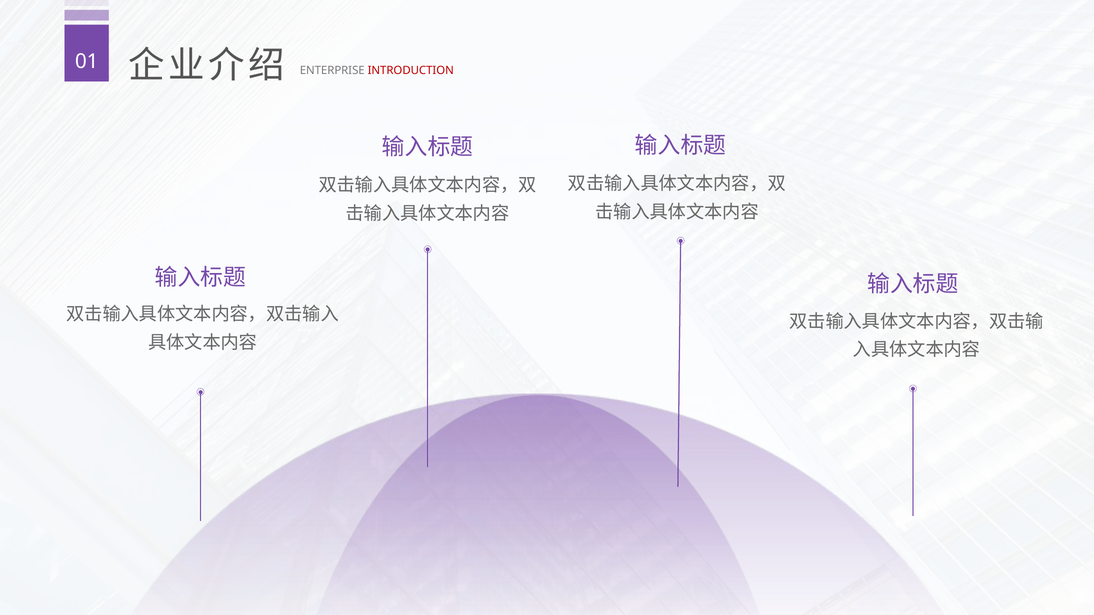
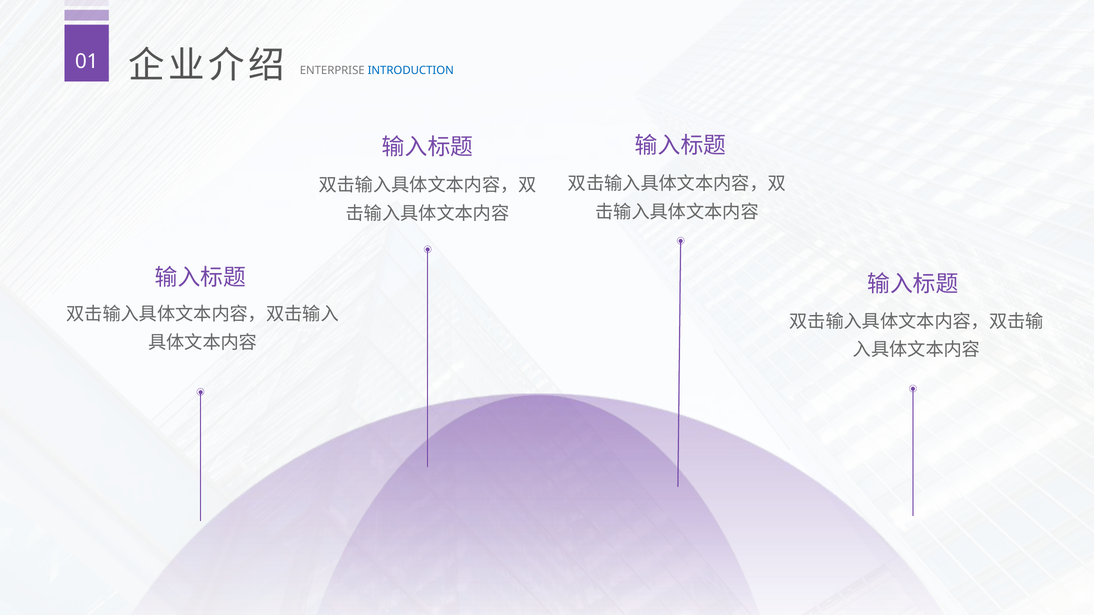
INTRODUCTION colour: red -> blue (411, 71)
